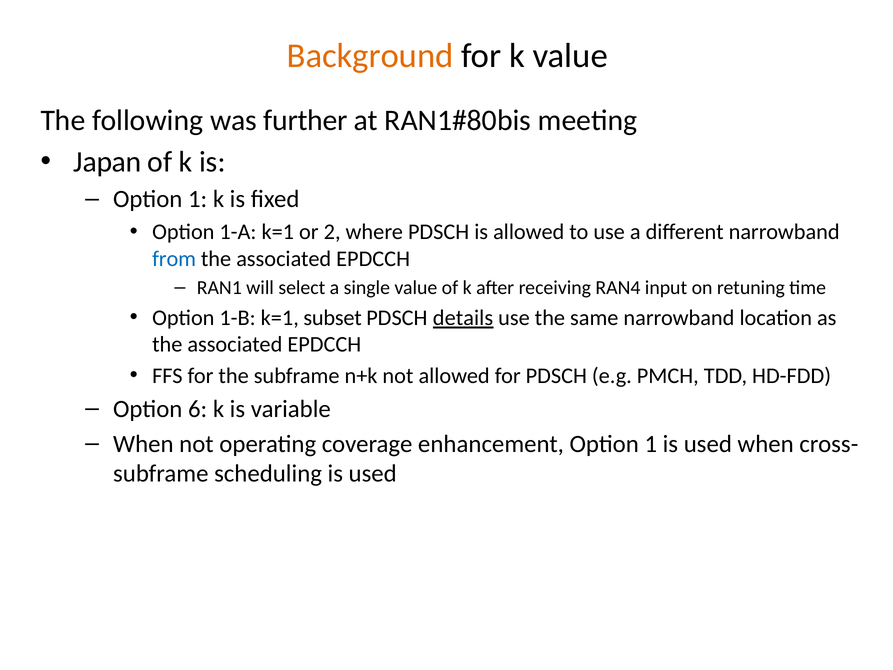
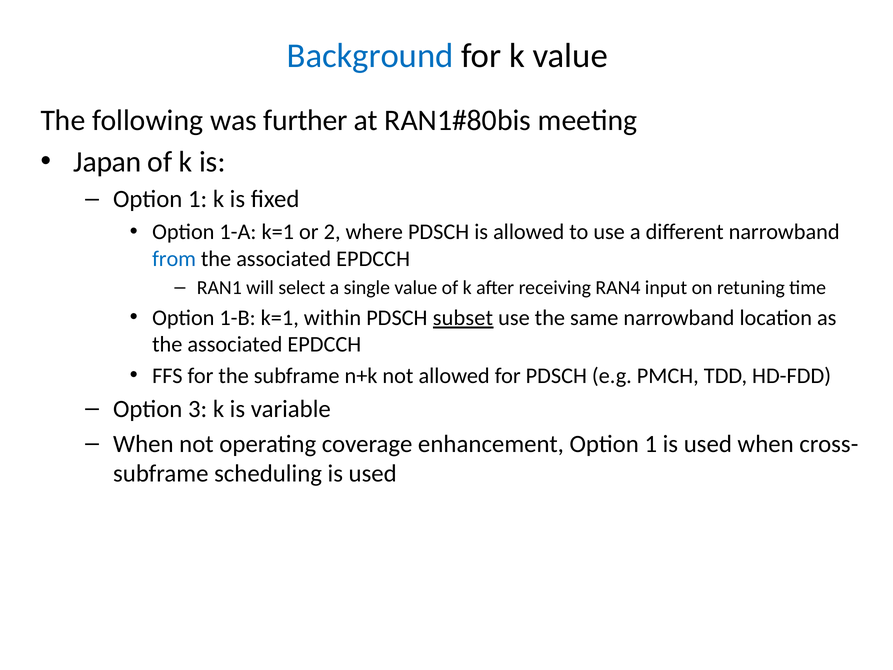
Background colour: orange -> blue (370, 56)
subset: subset -> within (332, 318)
details: details -> subset (463, 318)
6: 6 -> 3 (198, 409)
